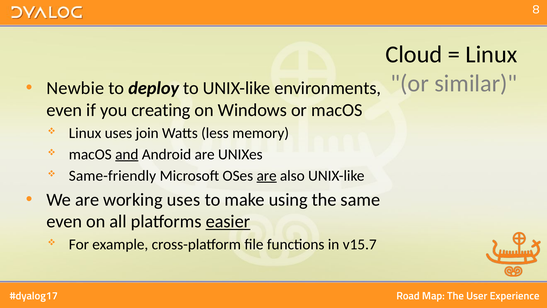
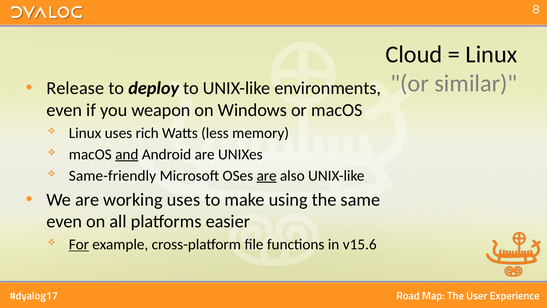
Newbie: Newbie -> Release (75, 88)
creating: creating -> weapon (161, 110)
join: join -> rich (147, 133)
easier underline: present -> none (228, 221)
For underline: none -> present (79, 244)
v15.7: v15.7 -> v15.6 (360, 244)
